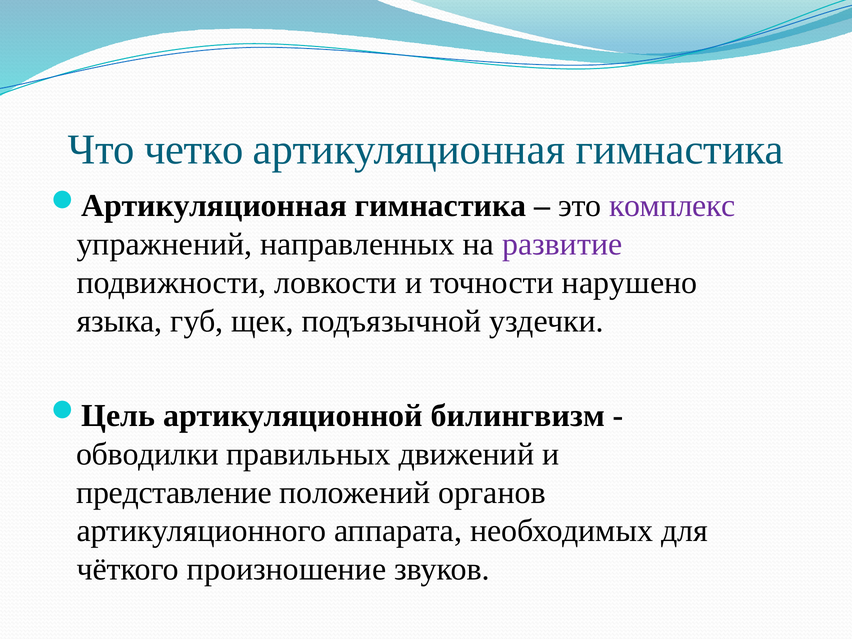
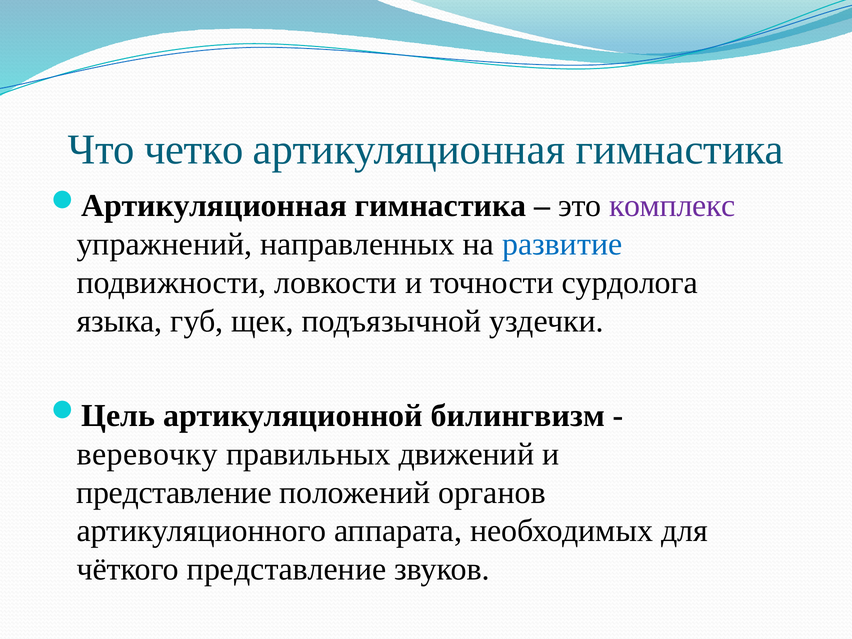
развитие colour: purple -> blue (562, 244)
нарушено: нарушено -> сурдолога (630, 283)
обводилки: обводилки -> веревочку (147, 454)
чёткого произношение: произношение -> представление (287, 569)
